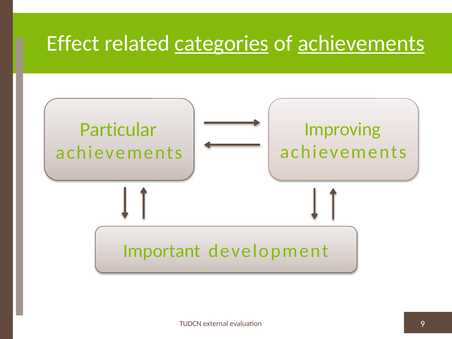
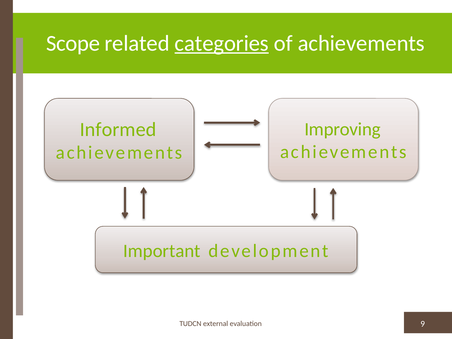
Effect: Effect -> Scope (73, 43)
achievements underline: present -> none (361, 43)
Particular: Particular -> Informed (118, 129)
